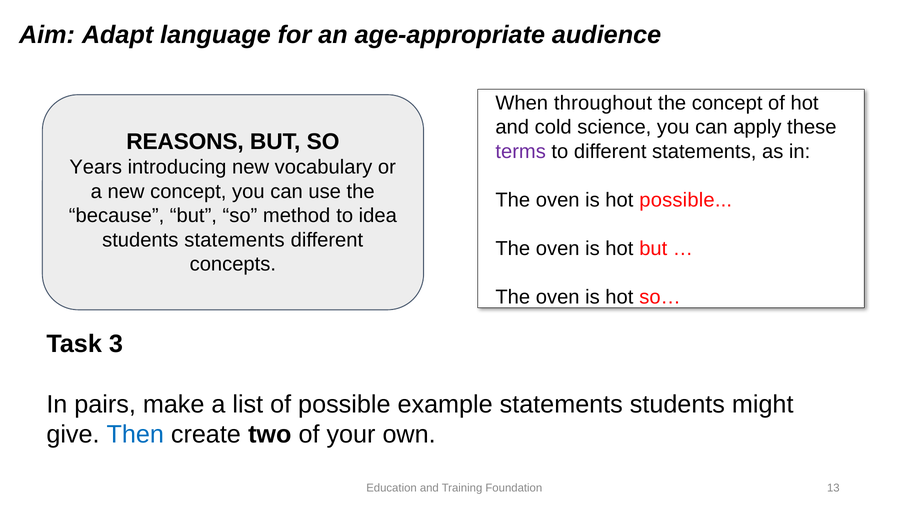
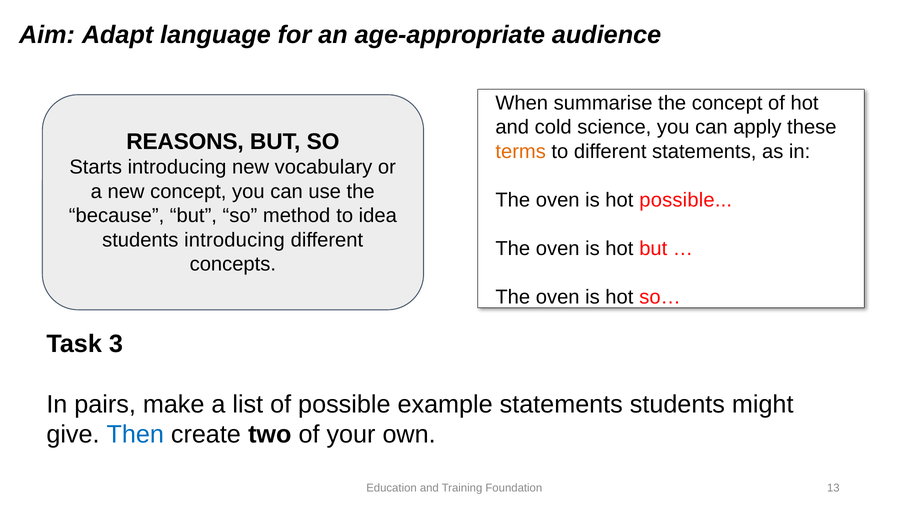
throughout: throughout -> summarise (603, 103)
terms colour: purple -> orange (521, 151)
Years: Years -> Starts (96, 167)
students statements: statements -> introducing (234, 240)
